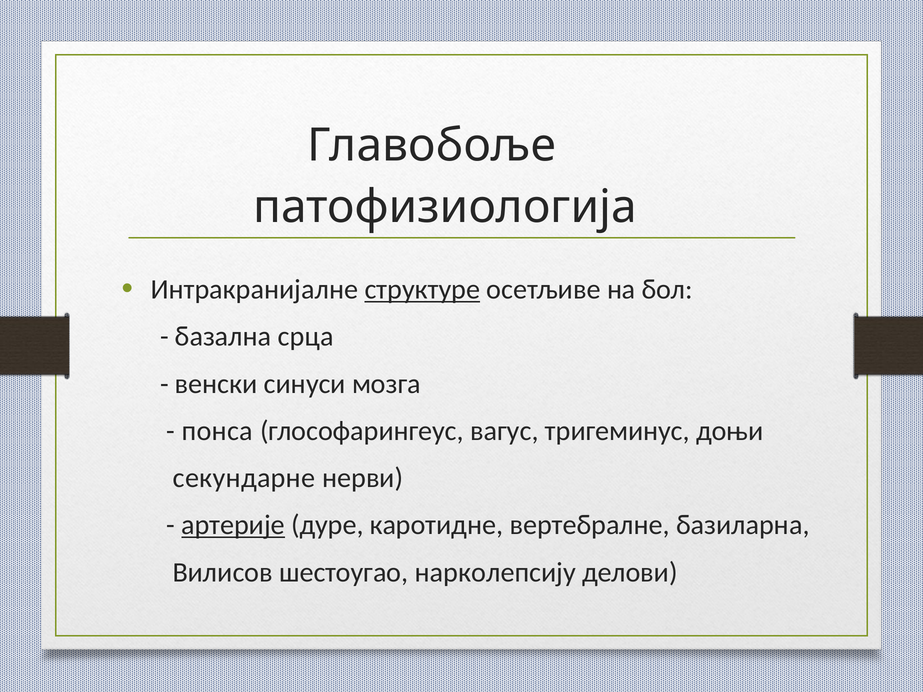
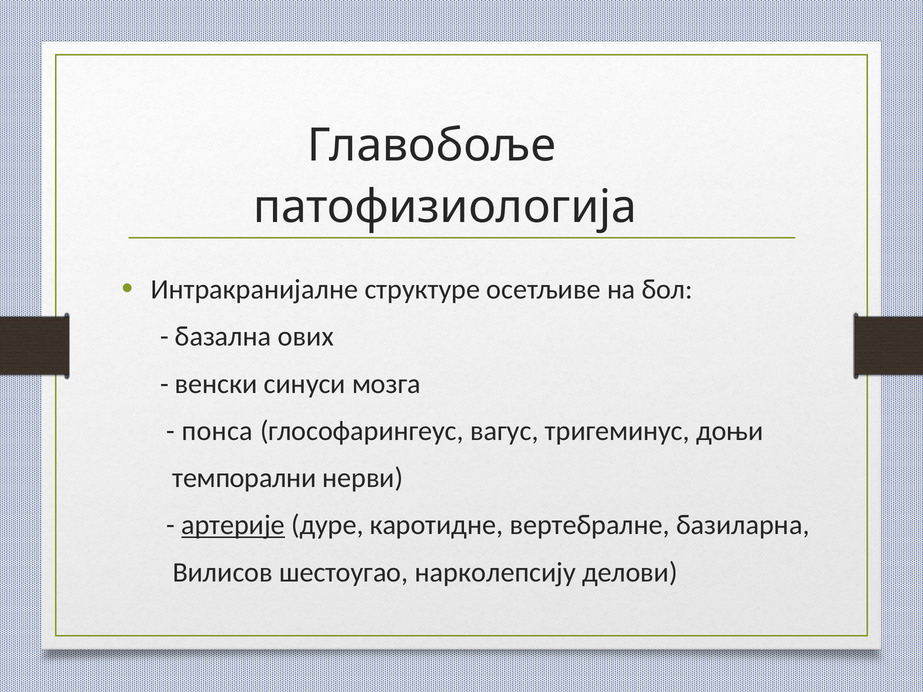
структуре underline: present -> none (422, 290)
срцa: срцa -> ових (306, 337)
секундарне: секундарне -> темпорални (244, 478)
